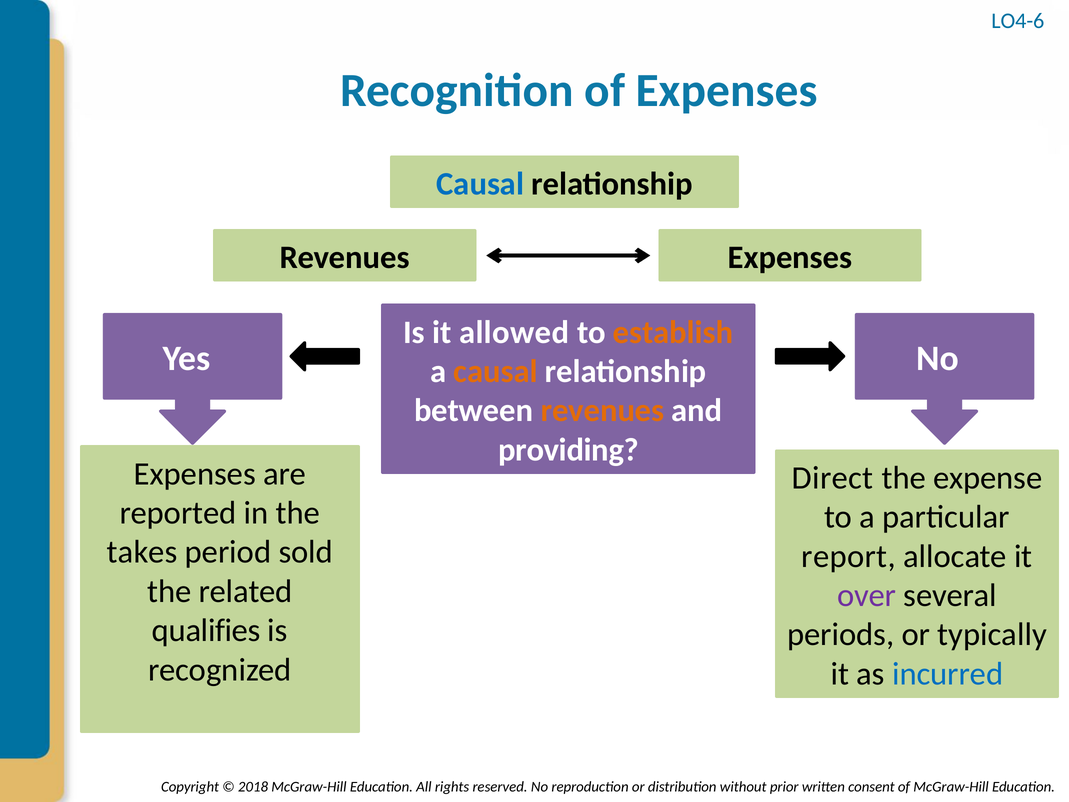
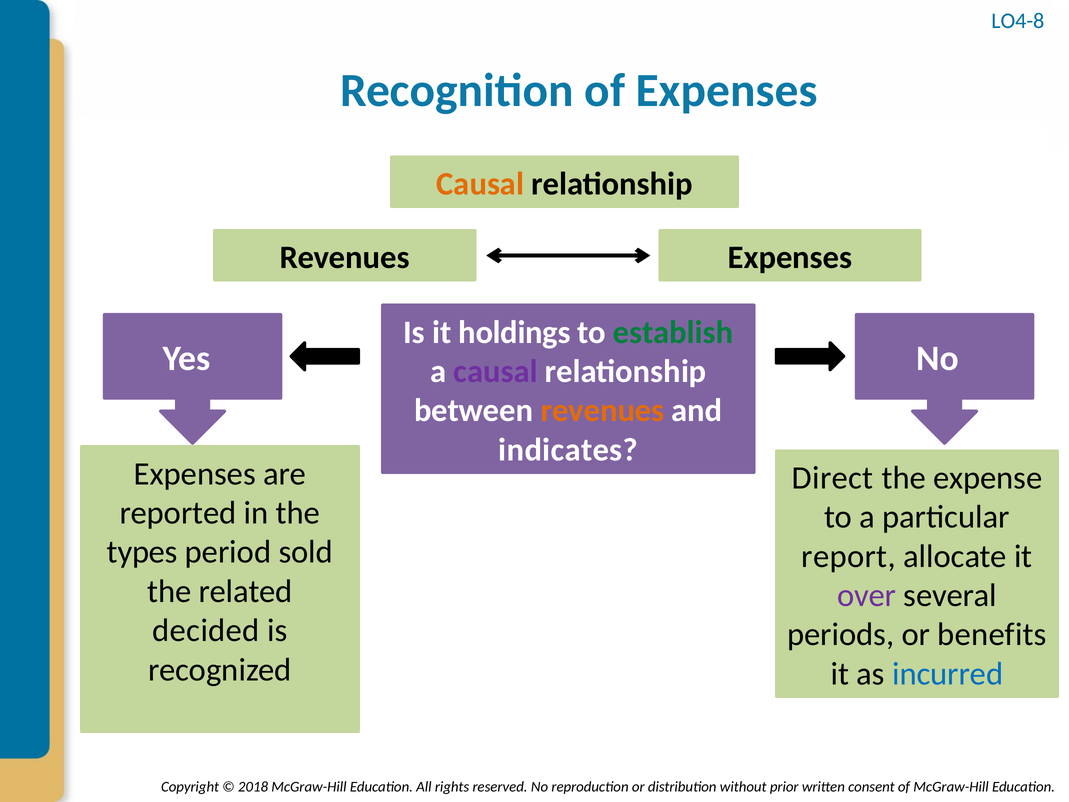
LO4-6: LO4-6 -> LO4-8 (1018, 21)
Causal colour: blue -> orange (480, 184)
allowed: allowed -> holdings (514, 332)
establish colour: orange -> green (673, 332)
causal colour: orange -> purple (496, 371)
providing: providing -> indicates (568, 450)
takes: takes -> types (142, 552)
qualifies: qualifies -> decided (206, 630)
typically: typically -> benefits (992, 634)
